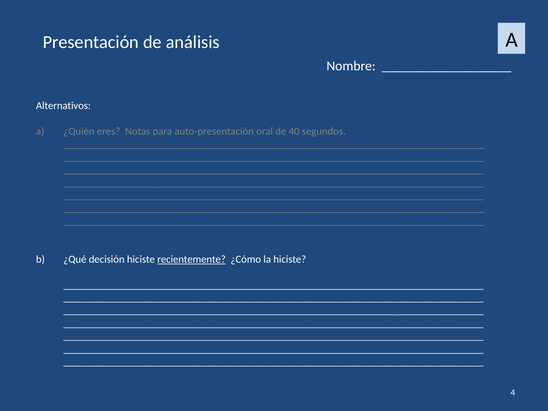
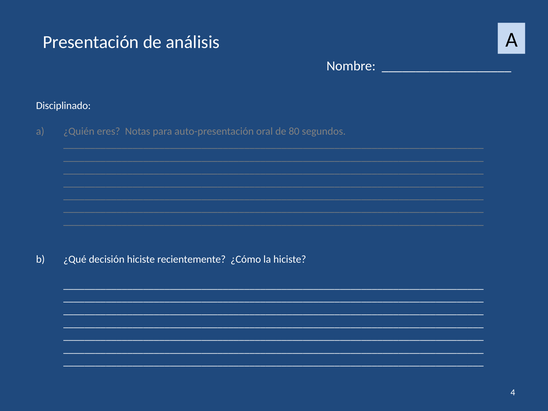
Alternativos: Alternativos -> Disciplinado (63, 106)
40: 40 -> 80 (294, 131)
recientemente underline: present -> none (191, 259)
